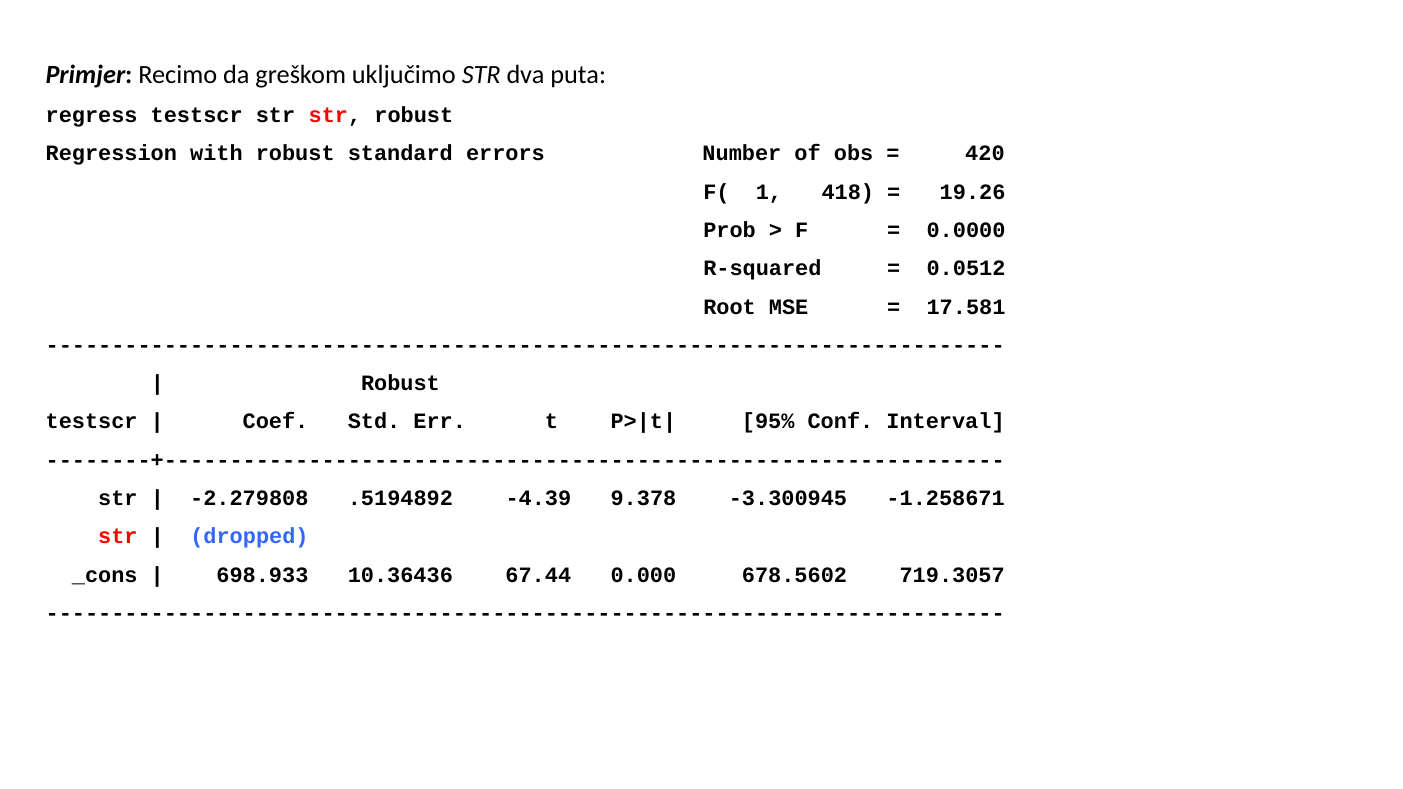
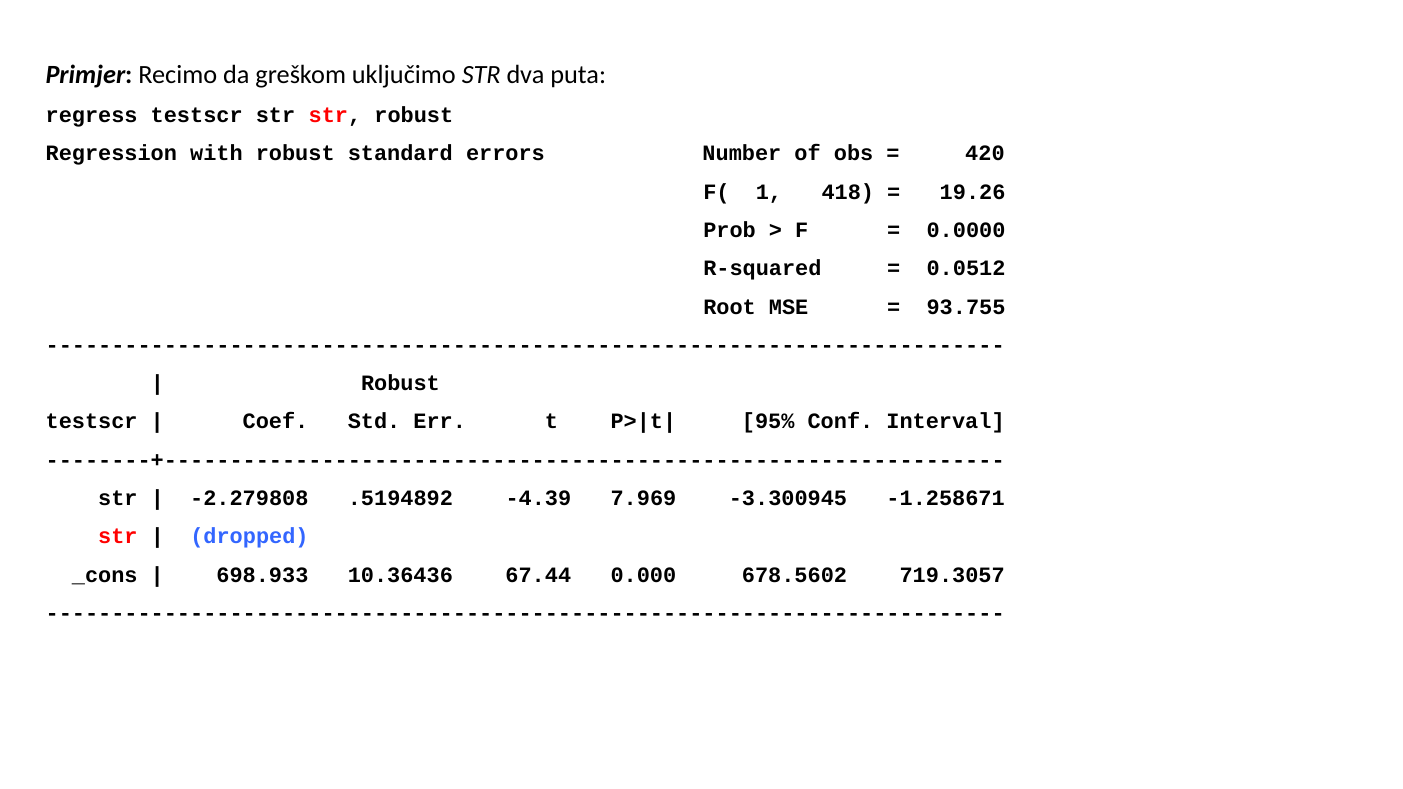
17.581: 17.581 -> 93.755 (966, 307)
9.378: 9.378 -> 7.969 (643, 498)
